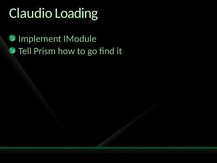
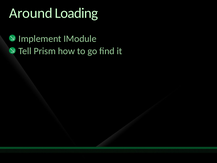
Claudio: Claudio -> Around (31, 13)
